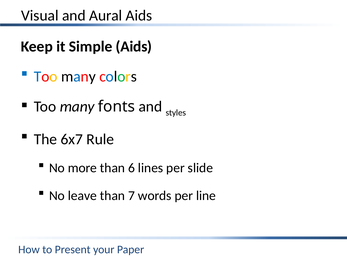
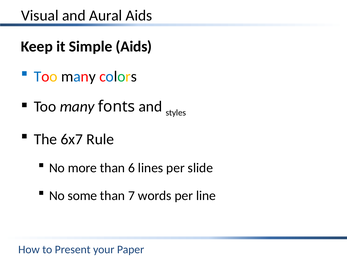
leave: leave -> some (82, 196)
